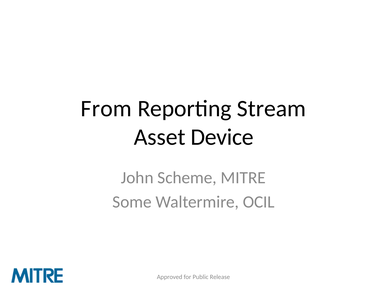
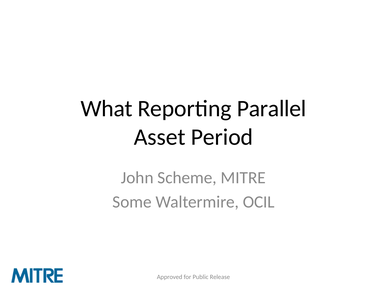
From: From -> What (107, 109)
Stream: Stream -> Parallel (272, 109)
Device: Device -> Period (222, 137)
